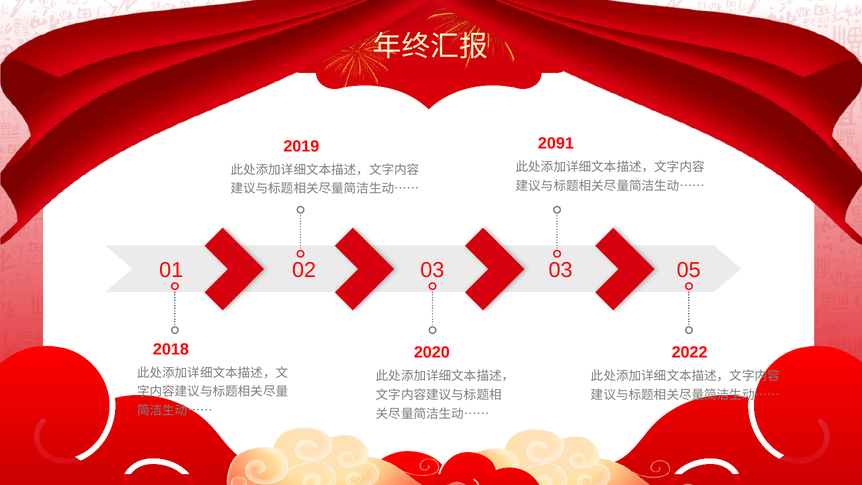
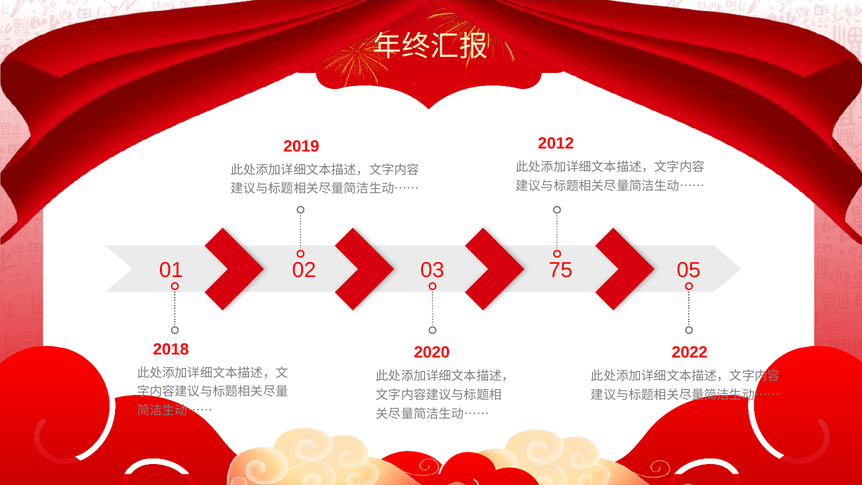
2091: 2091 -> 2012 (556, 144)
03 03: 03 -> 75 (561, 270)
